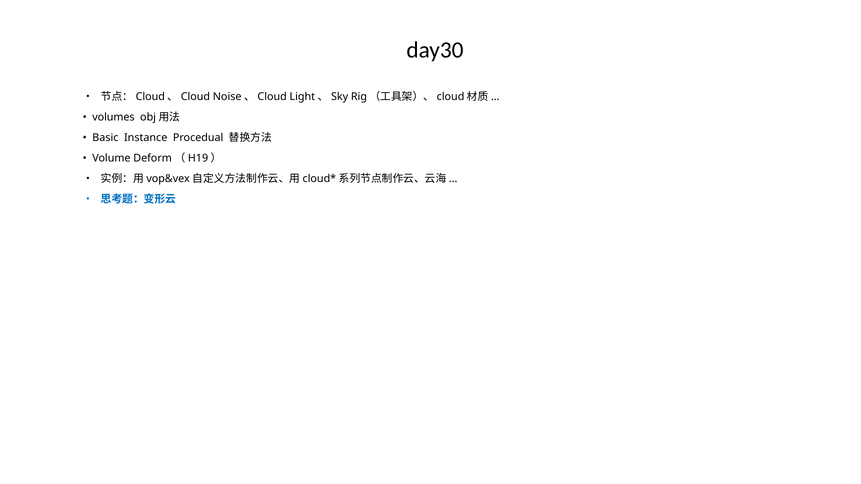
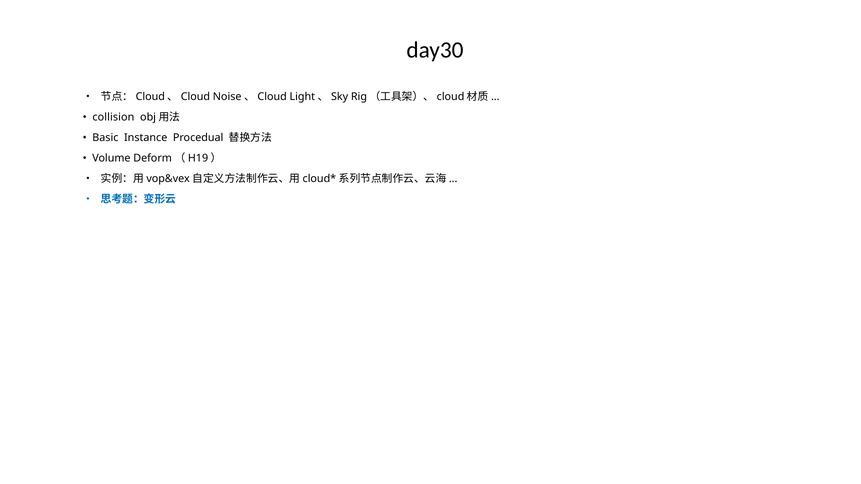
volumes: volumes -> collision (113, 117)
